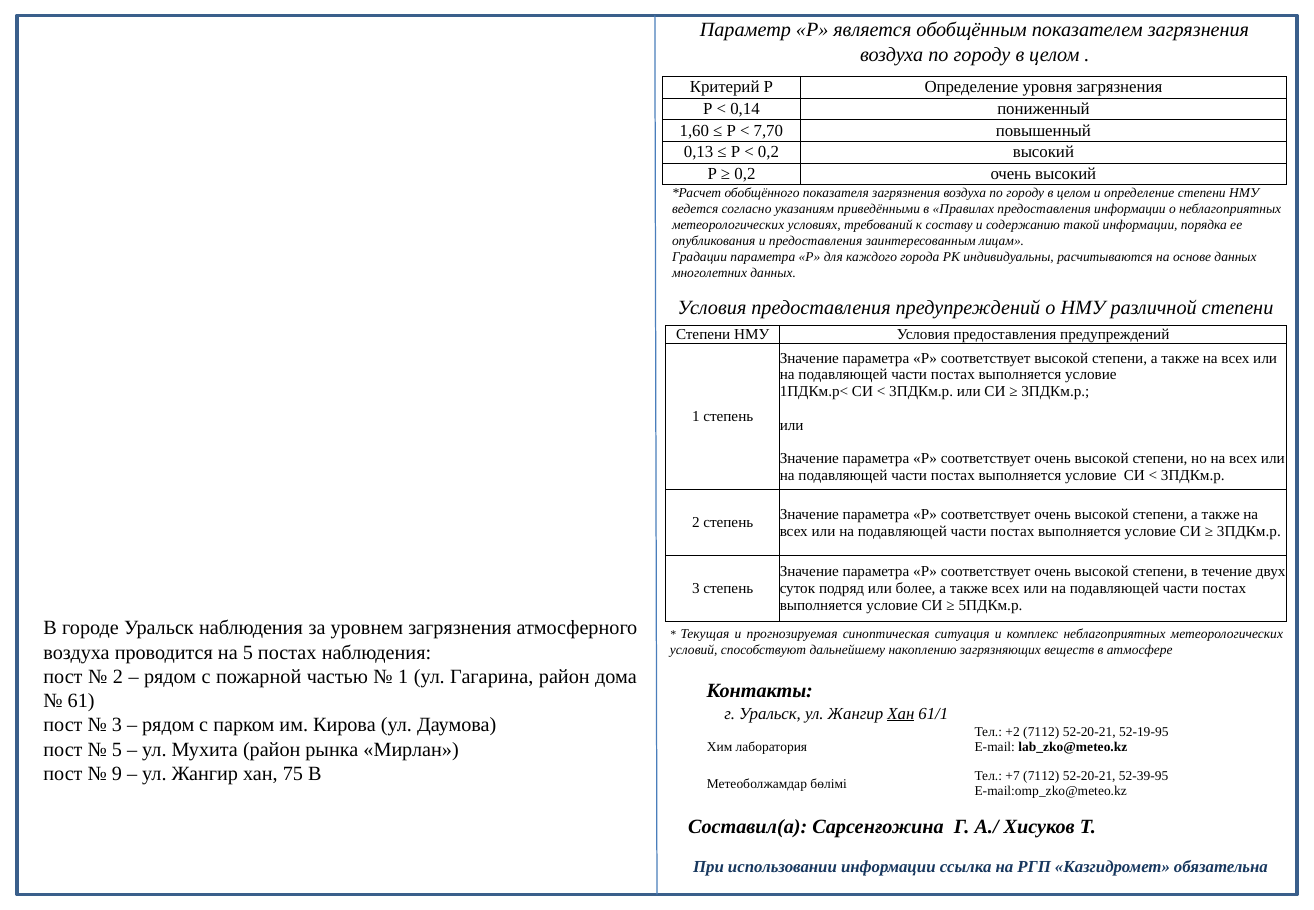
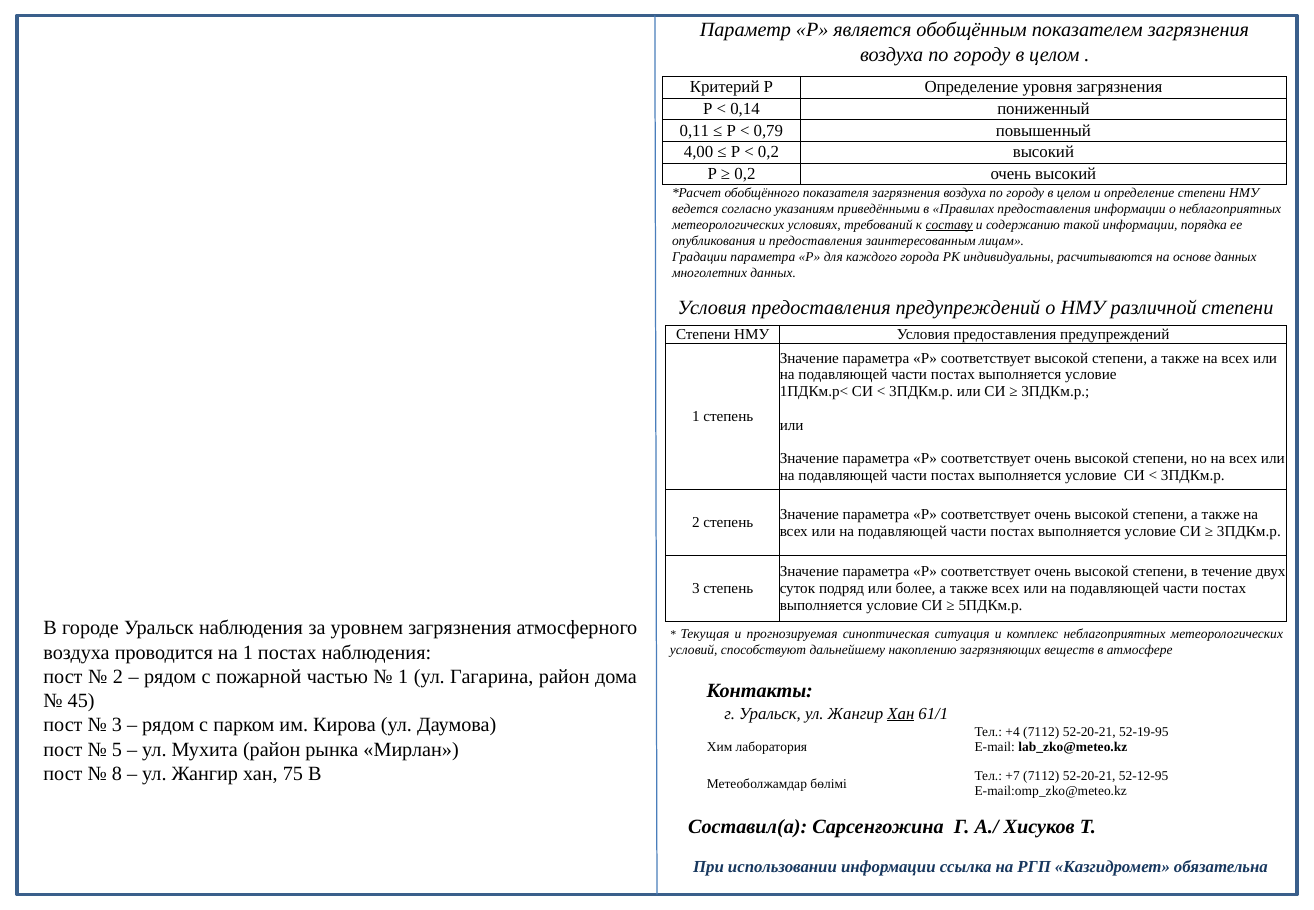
1,60: 1,60 -> 0,11 (694, 130)
7,70: 7,70 -> 0,79 (768, 130)
0,13: 0,13 -> 4,00 (699, 152)
составу underline: none -> present (949, 225)
на 5: 5 -> 1 (248, 652)
61: 61 -> 45 (81, 701)
+2: +2 -> +4 (1013, 732)
9: 9 -> 8 (117, 774)
52-39-95: 52-39-95 -> 52-12-95 (1144, 776)
